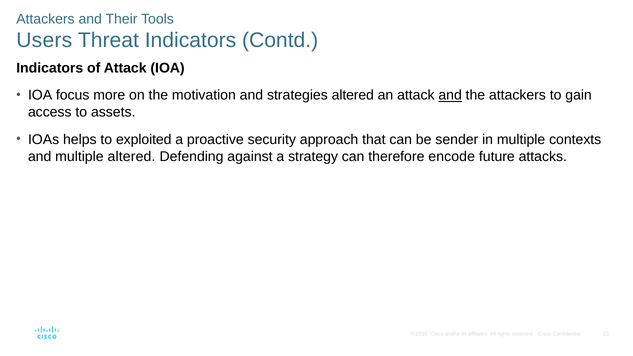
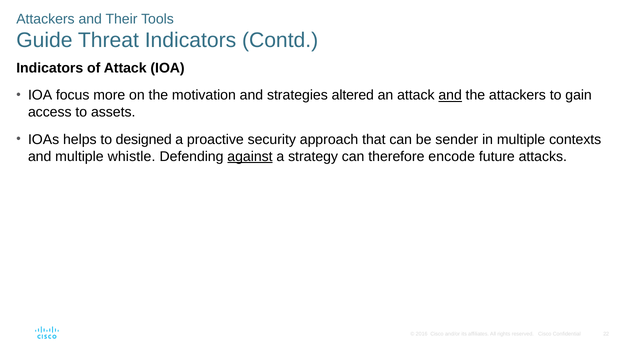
Users: Users -> Guide (44, 40)
exploited: exploited -> designed (144, 140)
multiple altered: altered -> whistle (132, 157)
against underline: none -> present (250, 157)
